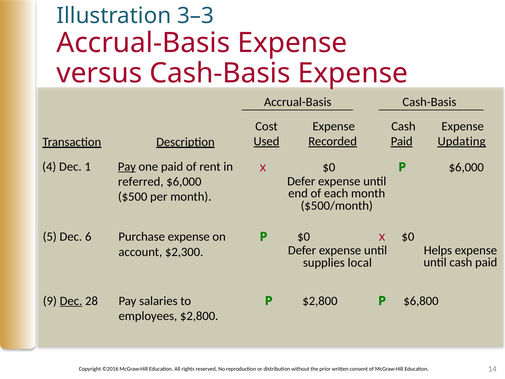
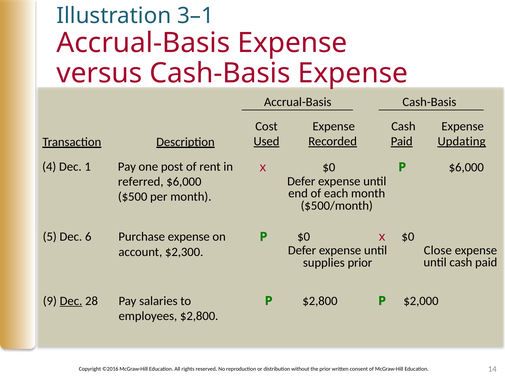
3–3: 3–3 -> 3–1 (196, 16)
Pay underline: present -> none (127, 166)
one paid: paid -> post (172, 166)
Helps: Helps -> Close (438, 250)
supplies local: local -> prior (360, 262)
$6,800: $6,800 -> $2,000 (421, 301)
